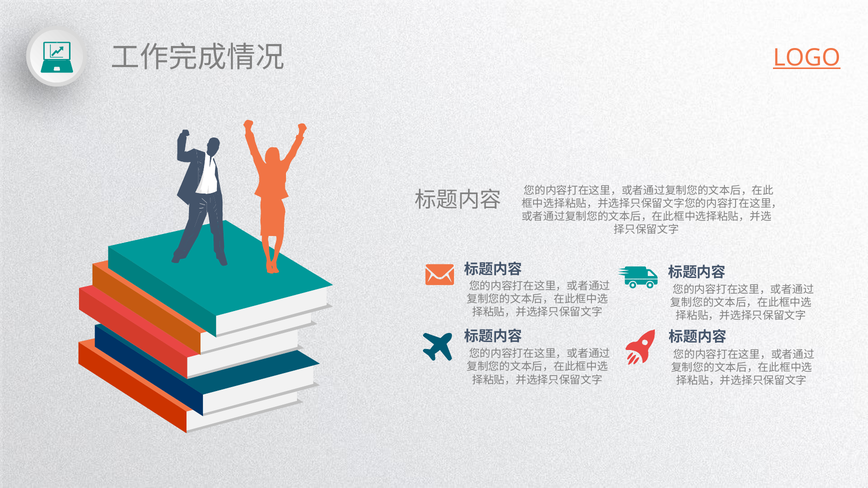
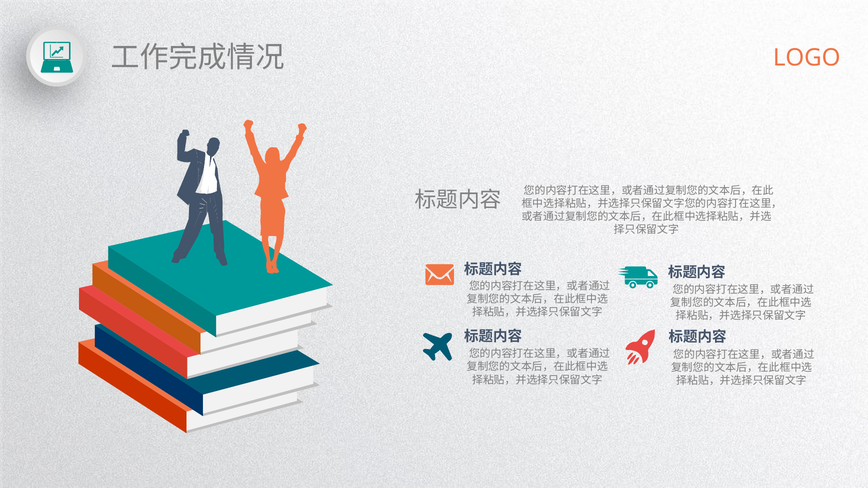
LOGO underline: present -> none (807, 58)
